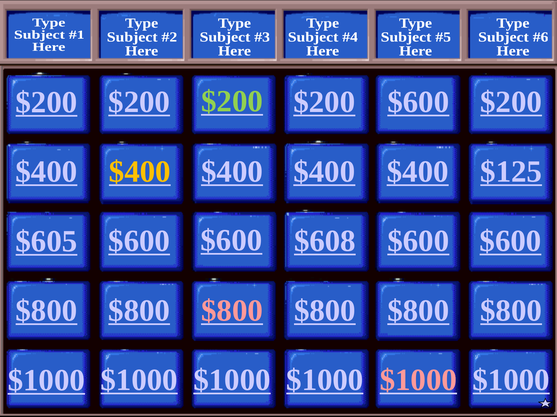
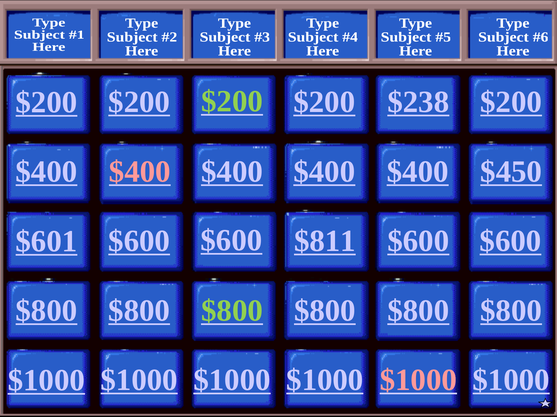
$600: $600 -> $238 (418, 102)
$400 colour: yellow -> pink (140, 172)
$125: $125 -> $450 (511, 172)
$608: $608 -> $811 (325, 241)
$605: $605 -> $601 (46, 242)
$800 colour: pink -> light green (232, 311)
